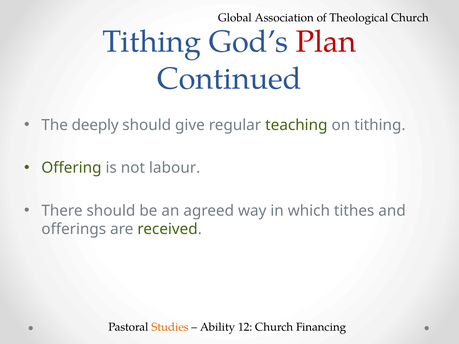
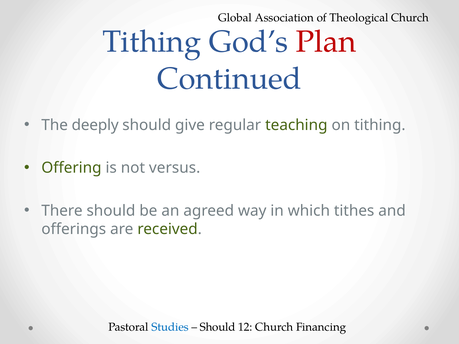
labour: labour -> versus (175, 168)
Studies colour: orange -> blue (170, 327)
Ability: Ability -> Should (218, 327)
